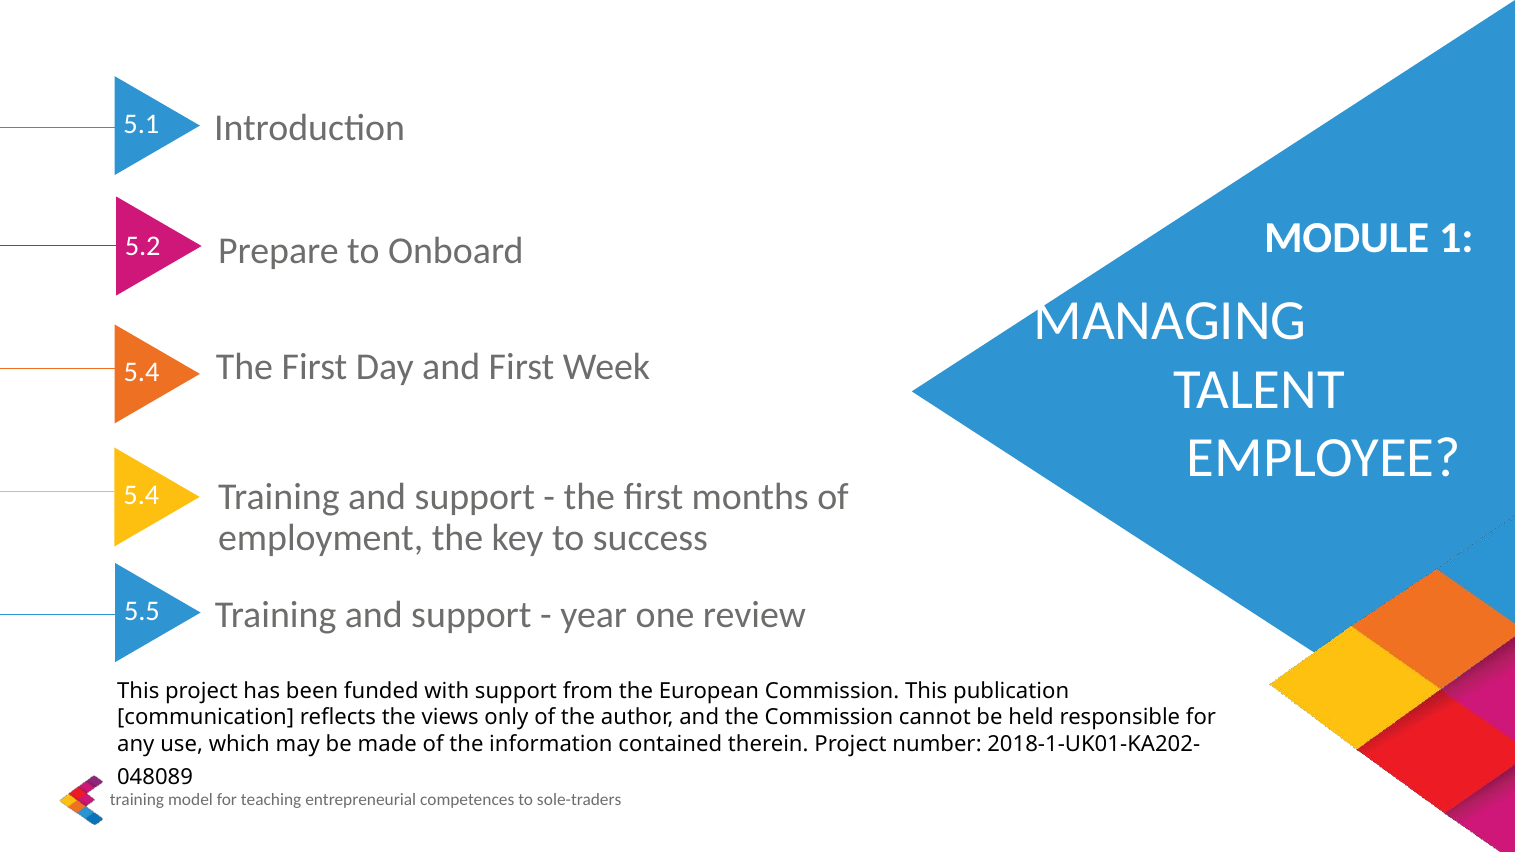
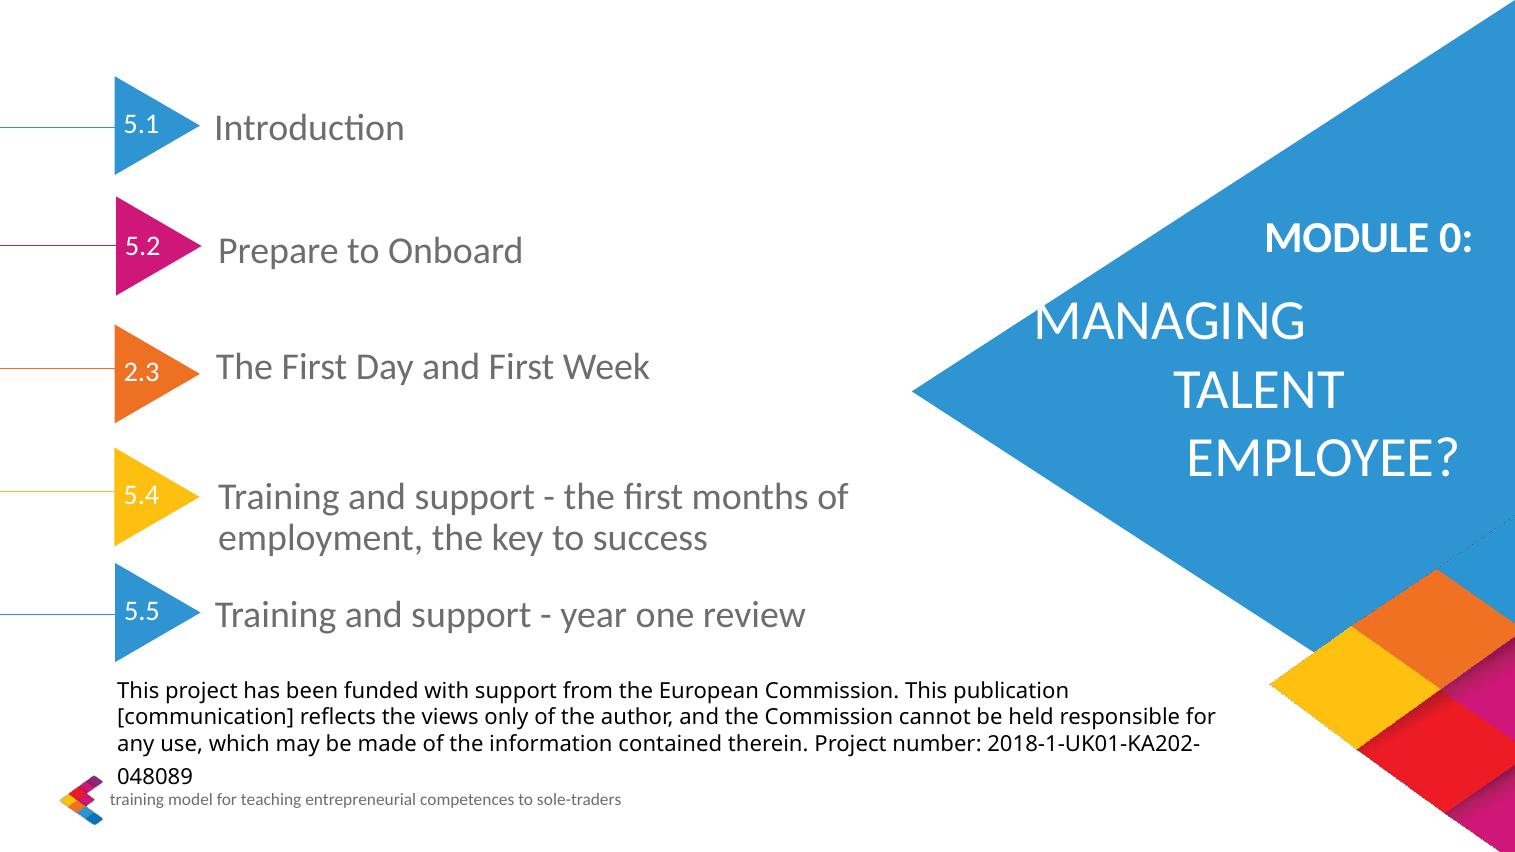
1: 1 -> 0 (1456, 238)
5.4: 5.4 -> 2.3 (142, 372)
